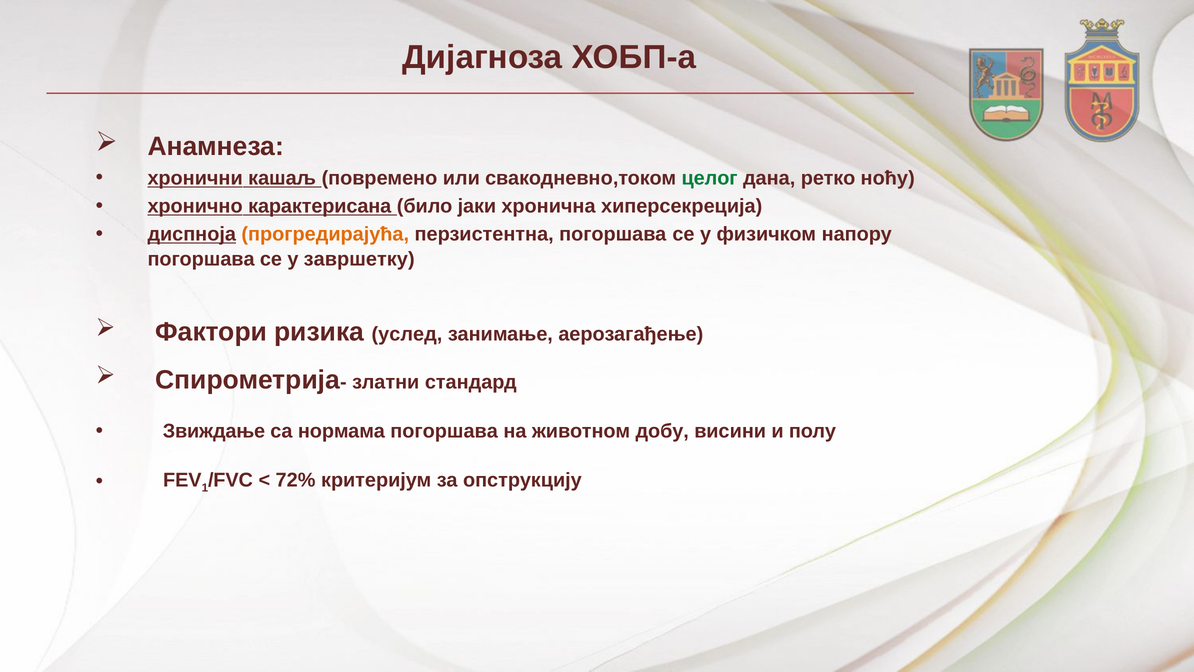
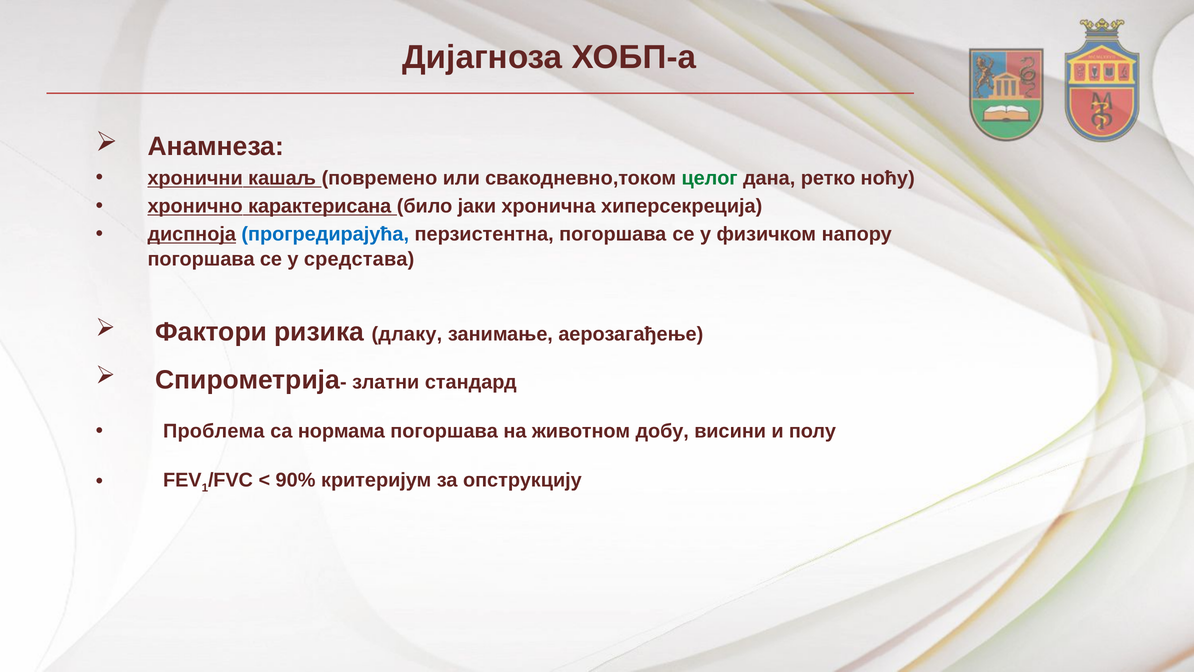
прогредирајућа colour: orange -> blue (325, 234)
завршетку: завршетку -> средстава (359, 259)
услед: услед -> длаку (407, 334)
Звиждање: Звиждање -> Проблема (214, 431)
72%: 72% -> 90% (296, 480)
